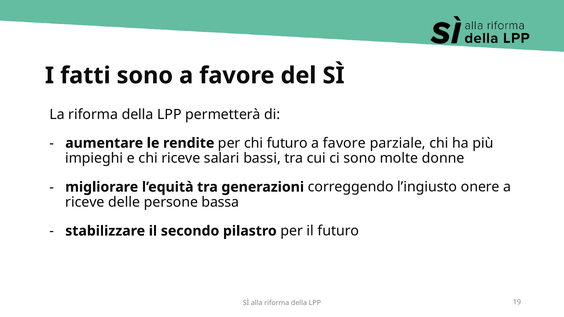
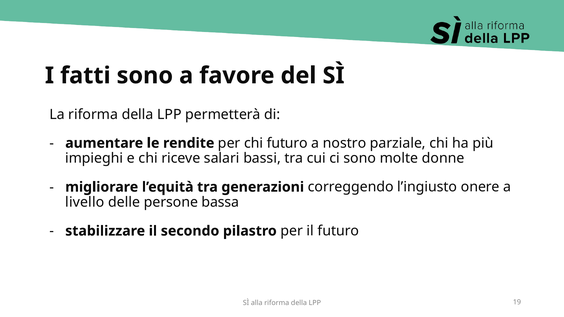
favore: favore -> nostro (345, 143)
riceve: riceve -> livello (85, 202)
